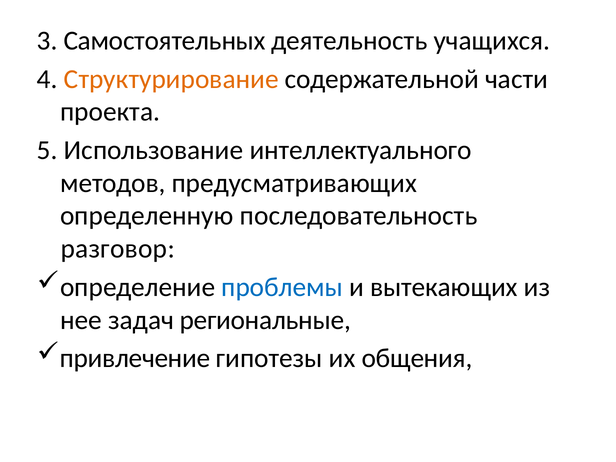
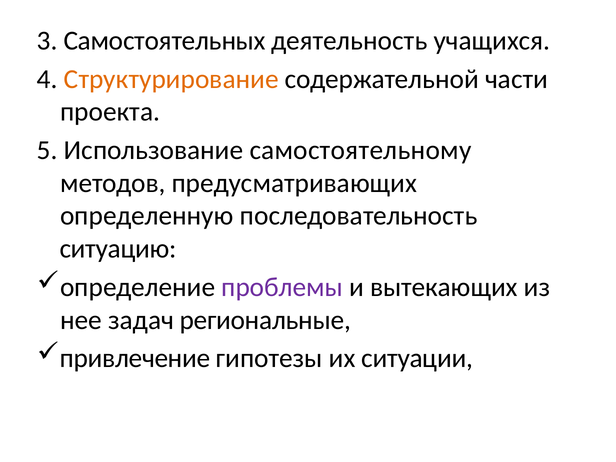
интеллектуального: интеллектуального -> самостоятельному (360, 150)
разговор: разговор -> ситуацию (118, 249)
проблемы colour: blue -> purple (282, 287)
общения: общения -> ситуации (417, 358)
